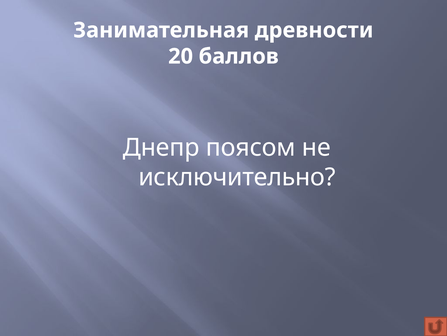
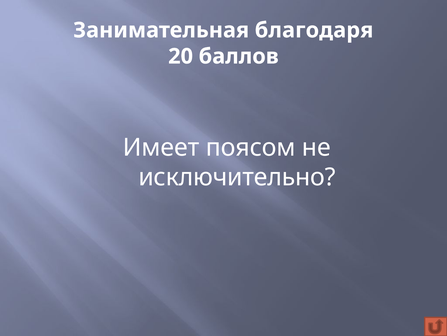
древности: древности -> благодаря (314, 30)
Днепр: Днепр -> Имеет (161, 147)
